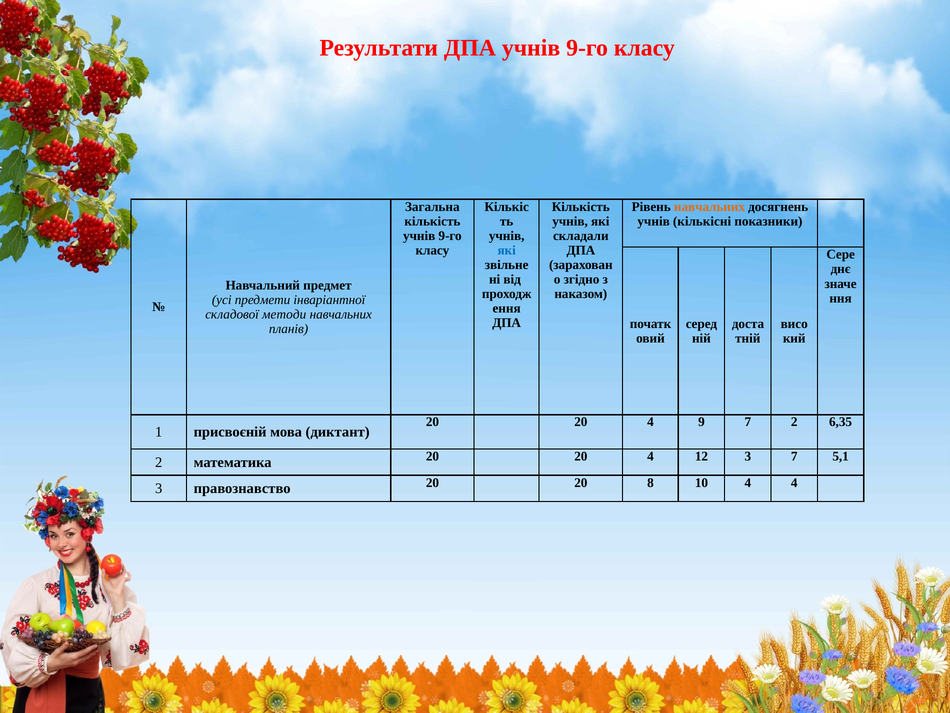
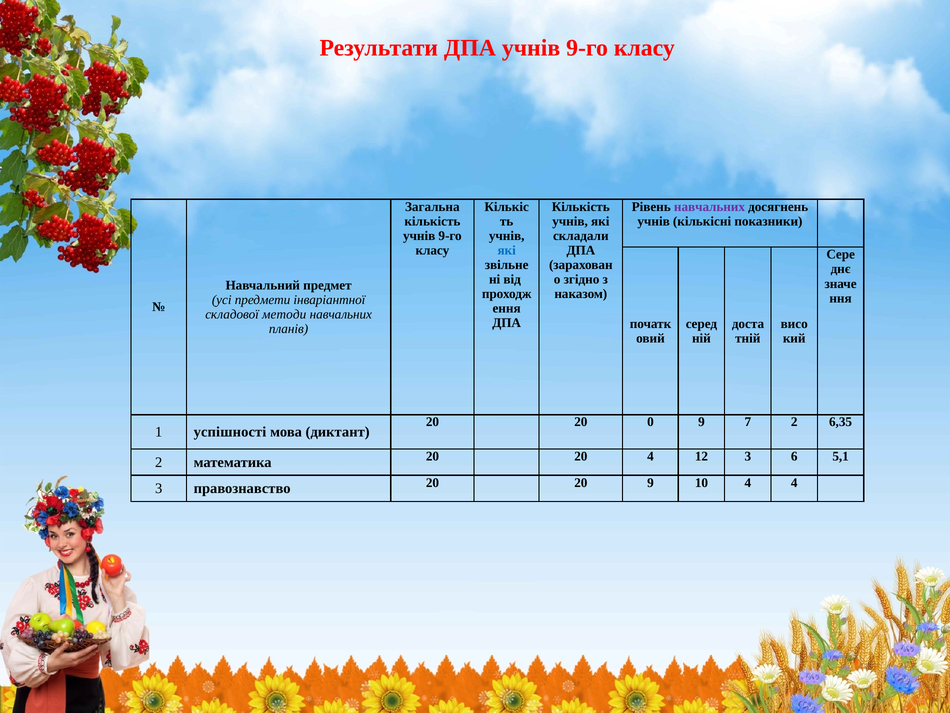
навчальних colour: orange -> purple (709, 207)
4: 4 -> 0 (650, 422)
присвоєній: присвоєній -> успішності (230, 432)
3 7: 7 -> 6 (794, 456)
20 8: 8 -> 9 (650, 482)
